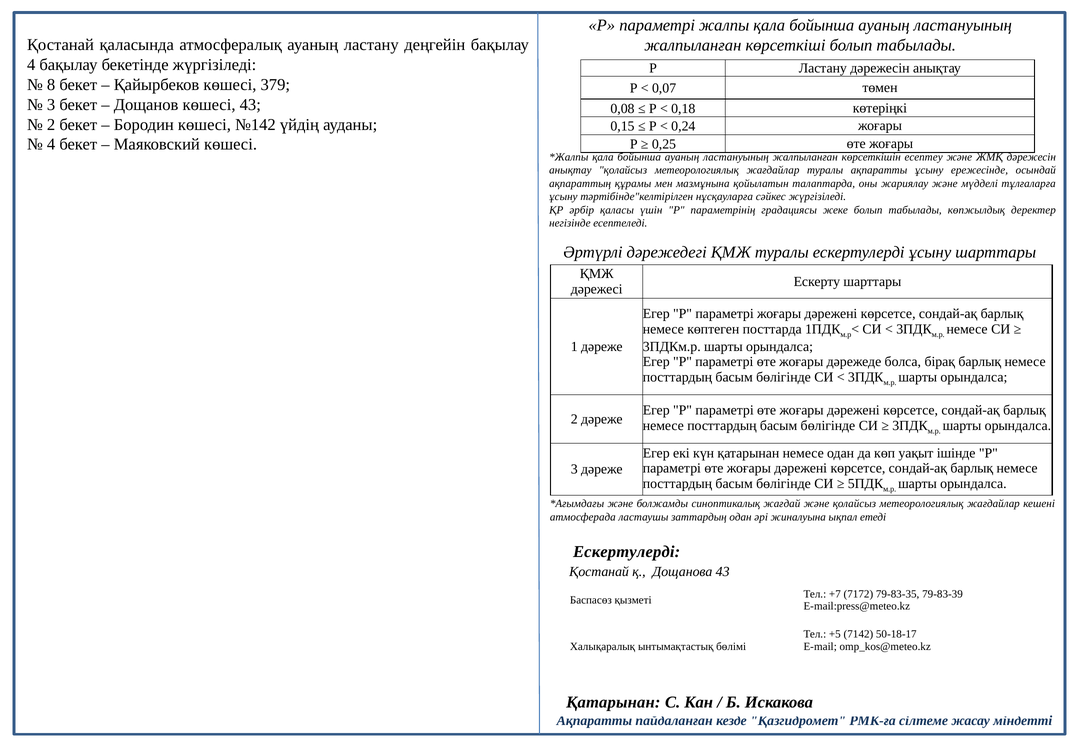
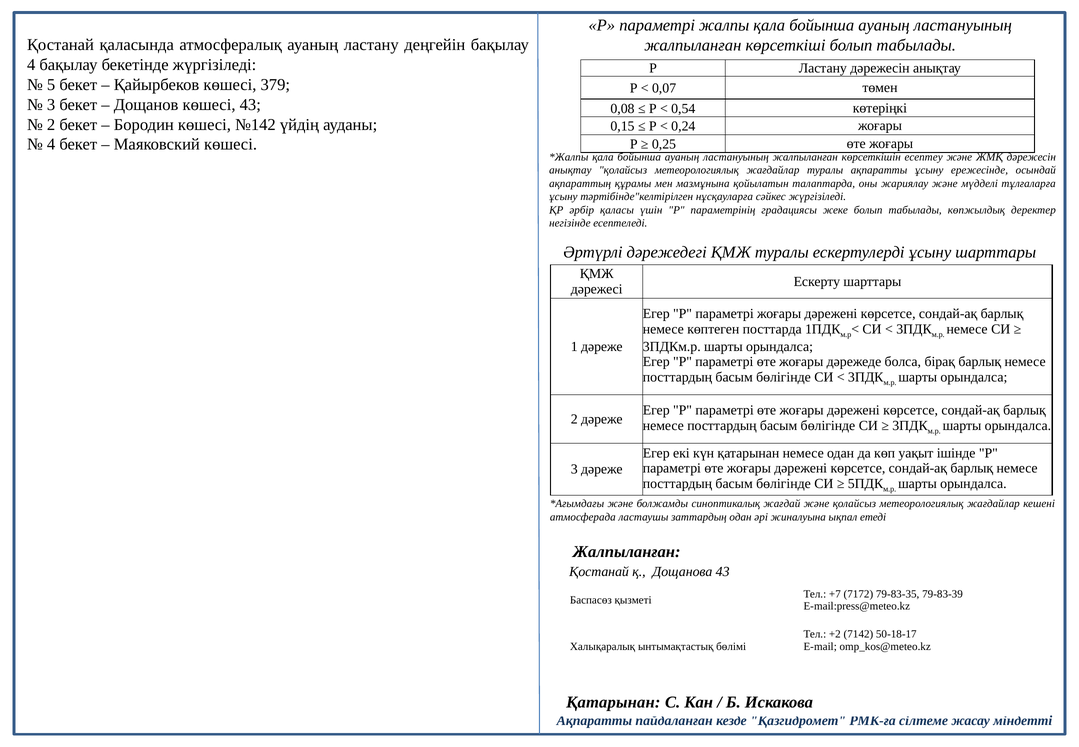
8: 8 -> 5 (51, 85)
0,18: 0,18 -> 0,54 (683, 109)
Ескертулерді: Ескертулерді -> Жалпыланған (627, 552)
+5: +5 -> +2 (835, 634)
